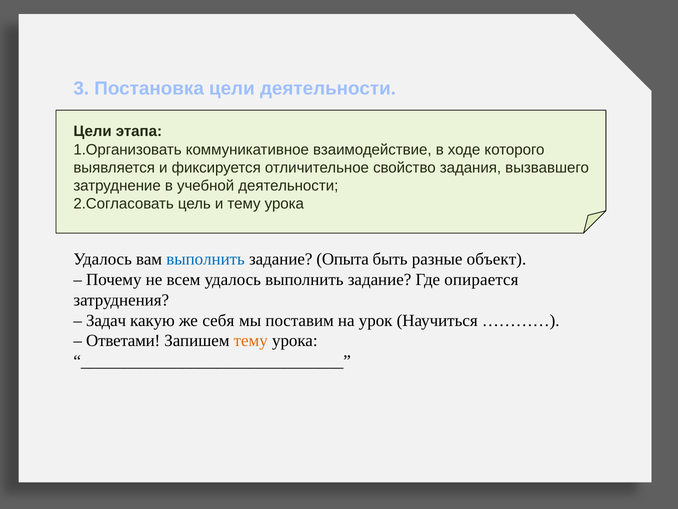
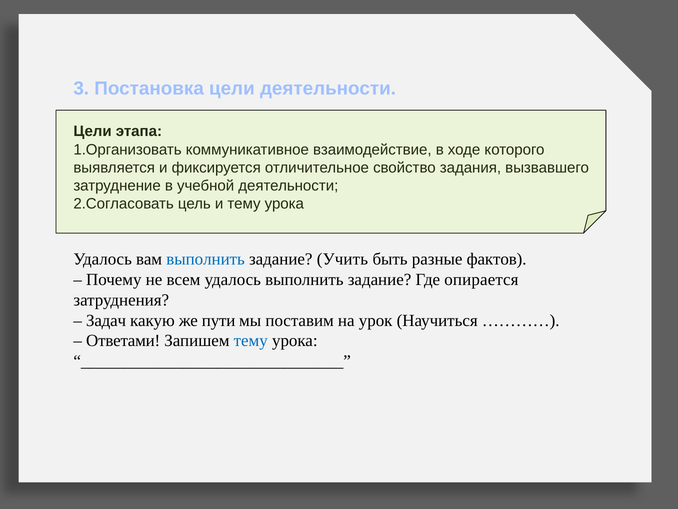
Опыта: Опыта -> Учить (342, 259)
объект: объект -> фактов (497, 259)
себя: себя -> пути (219, 320)
тему colour: orange -> blue (251, 340)
